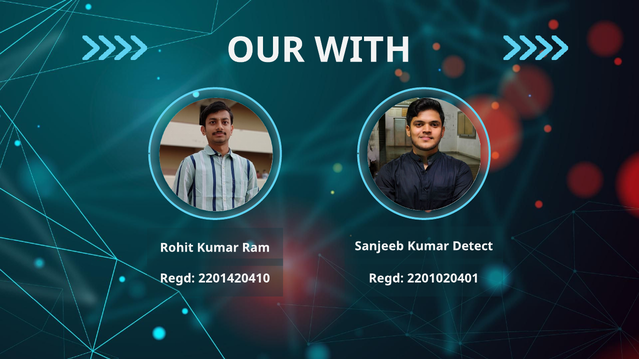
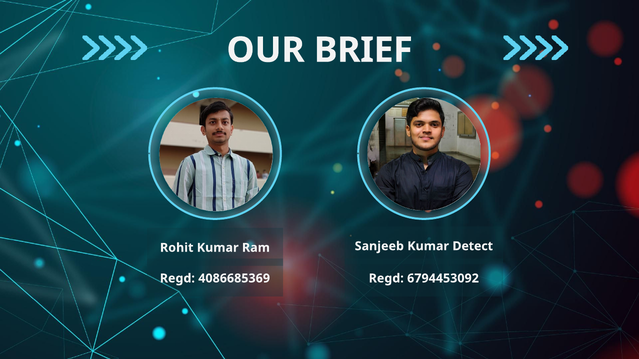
WITH: WITH -> BRIEF (363, 50)
2201420410: 2201420410 -> 4086685369 (234, 279)
2201020401: 2201020401 -> 6794453092 (443, 279)
